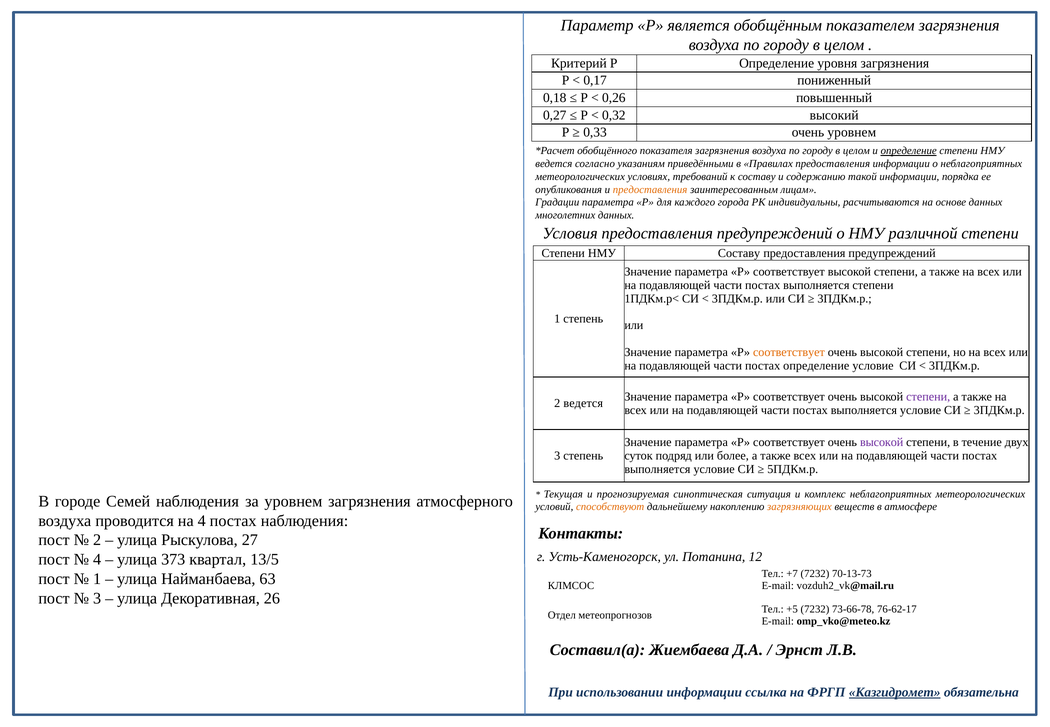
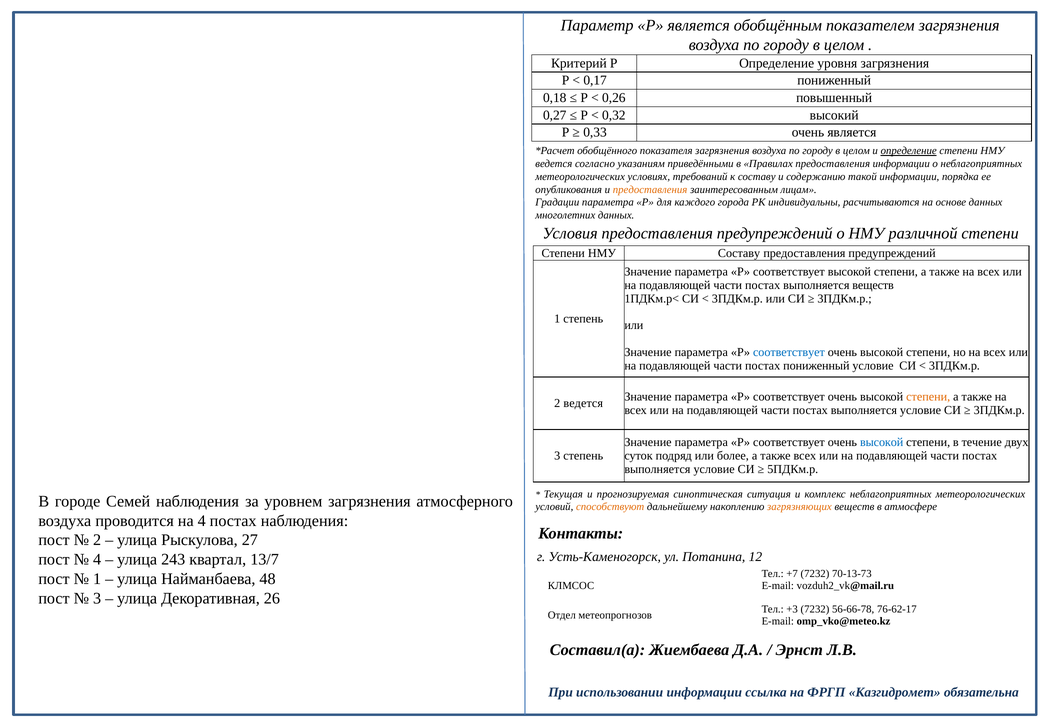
очень уровнем: уровнем -> является (852, 133)
выполняется степени: степени -> веществ (873, 285)
соответствует colour: orange -> blue (789, 352)
постах определение: определение -> пониженный (816, 366)
степени colour: purple -> orange (928, 397)
высокой colour: purple -> blue (882, 442)
373: 373 -> 243 (173, 559)
13/5: 13/5 -> 13/7 (265, 559)
63: 63 -> 48 (268, 579)
+5: +5 -> +3 (792, 609)
73-66-78: 73-66-78 -> 56-66-78 (853, 609)
Казгидромет underline: present -> none (895, 692)
